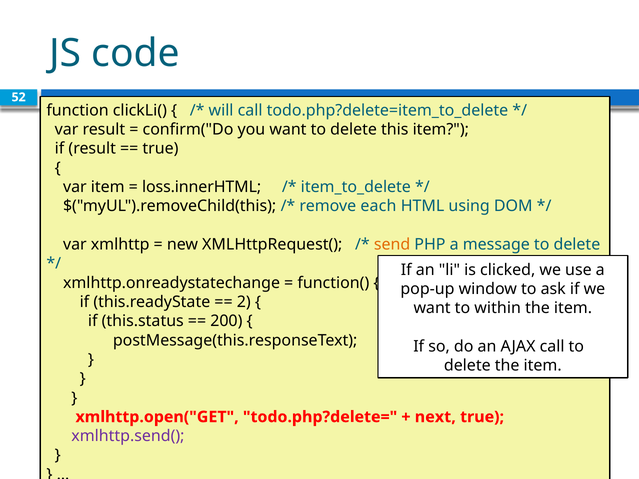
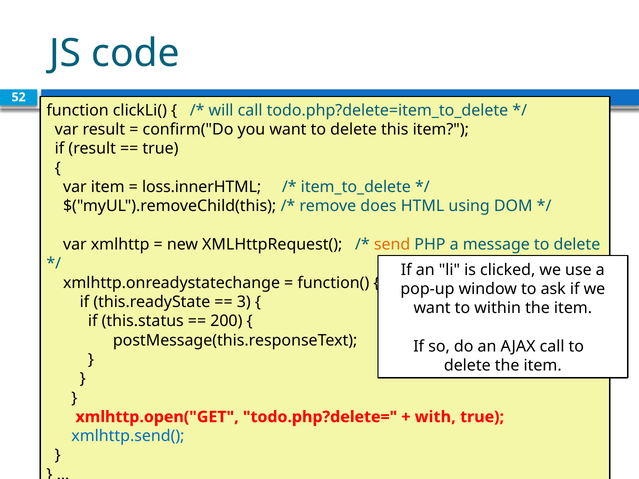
each: each -> does (378, 206)
2: 2 -> 3 (244, 302)
next: next -> with (435, 417)
xmlhttp.send( colour: purple -> blue (128, 436)
